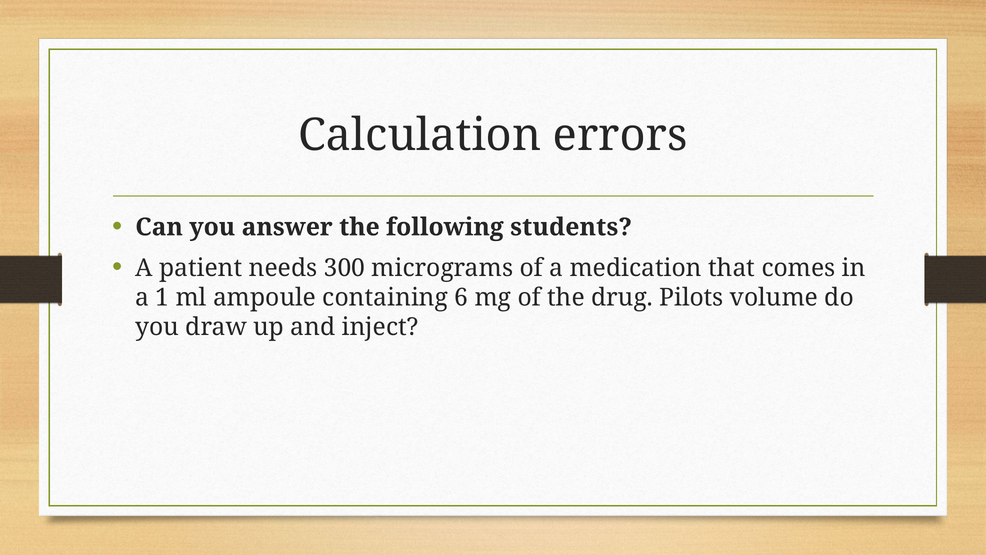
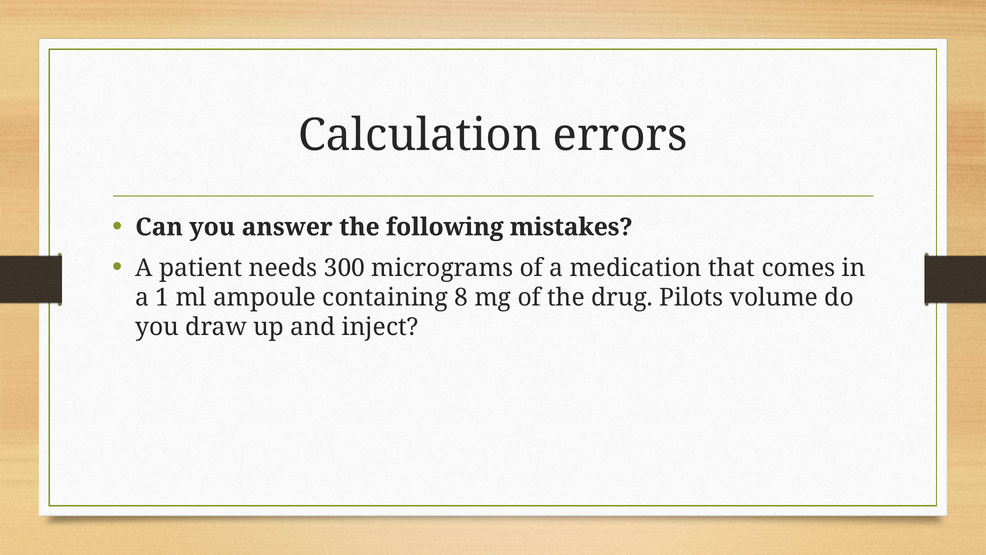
students: students -> mistakes (571, 227)
6: 6 -> 8 (461, 297)
